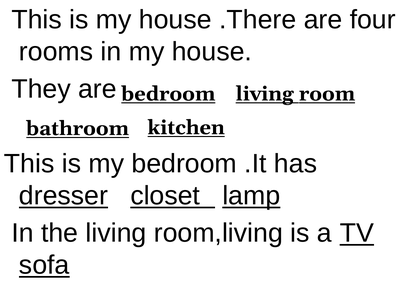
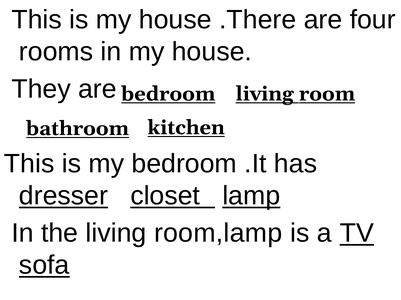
room,living: room,living -> room,lamp (218, 234)
